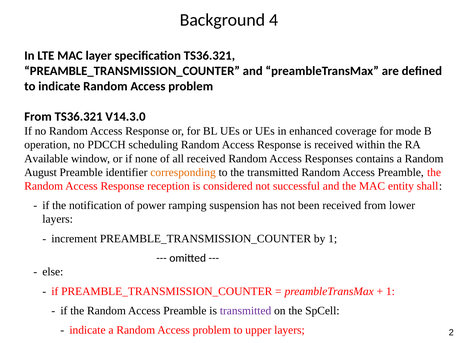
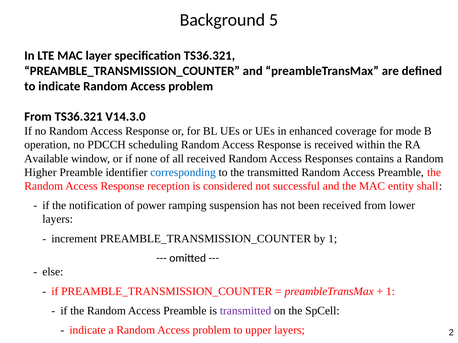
4: 4 -> 5 (274, 20)
August: August -> Higher (40, 173)
corresponding colour: orange -> blue (183, 173)
